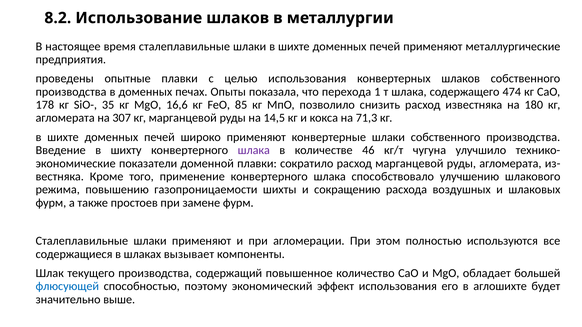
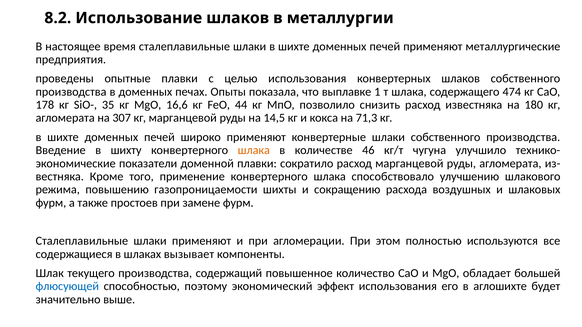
перехода: перехода -> выплавке (347, 92)
85: 85 -> 44 (241, 105)
шлака colour: purple -> orange (254, 150)
